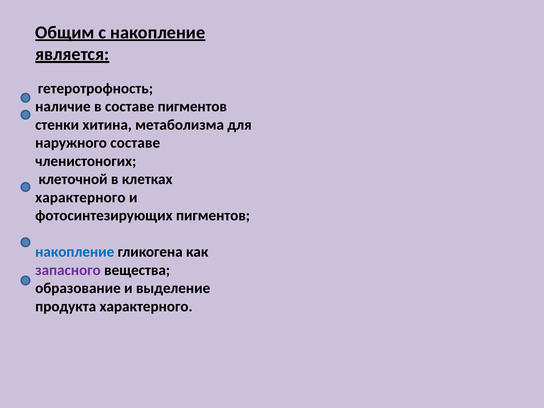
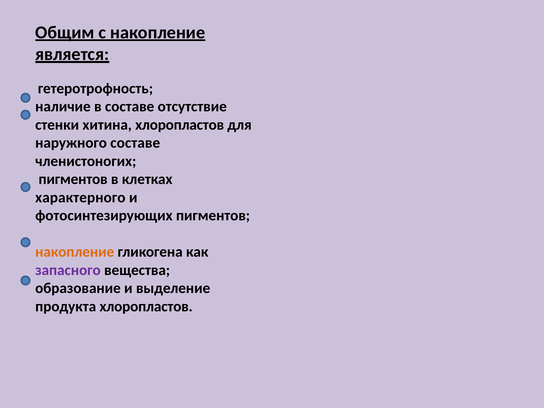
составе пигментов: пигментов -> отсутствие (192, 107)
хитина метаболизма: метаболизма -> хлоропластов (180, 125)
клеточной: клеточной -> пигментов (73, 179)
накопление colour: blue -> orange (75, 252)
продукта характерного: характерного -> хлоропластов (146, 306)
